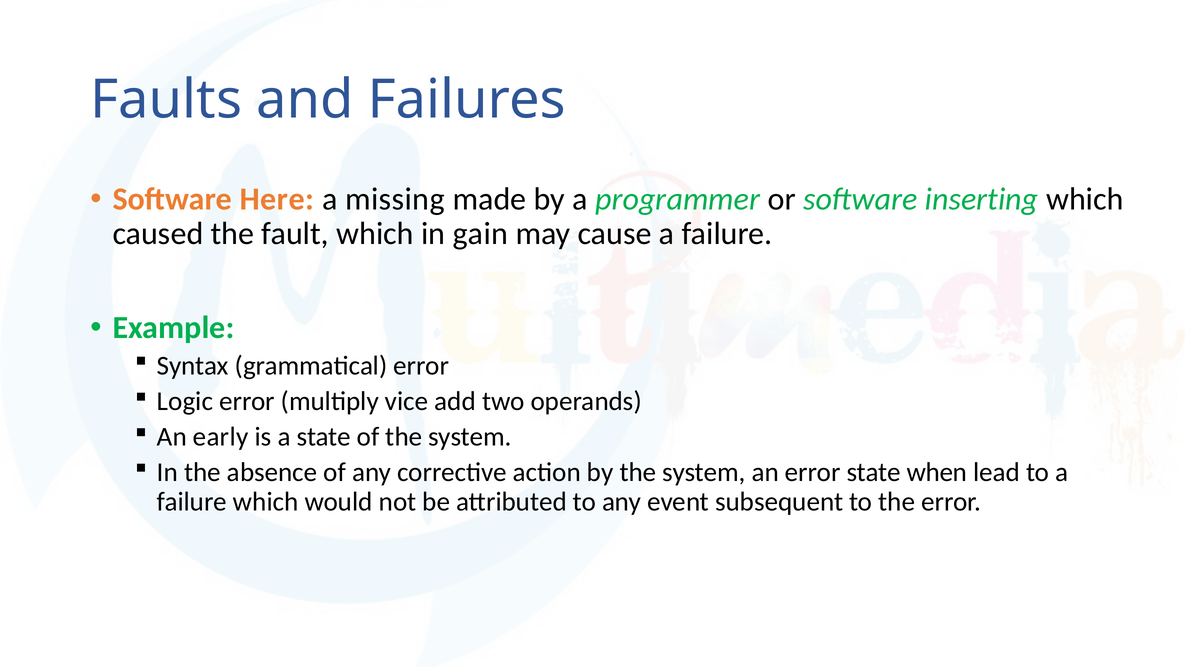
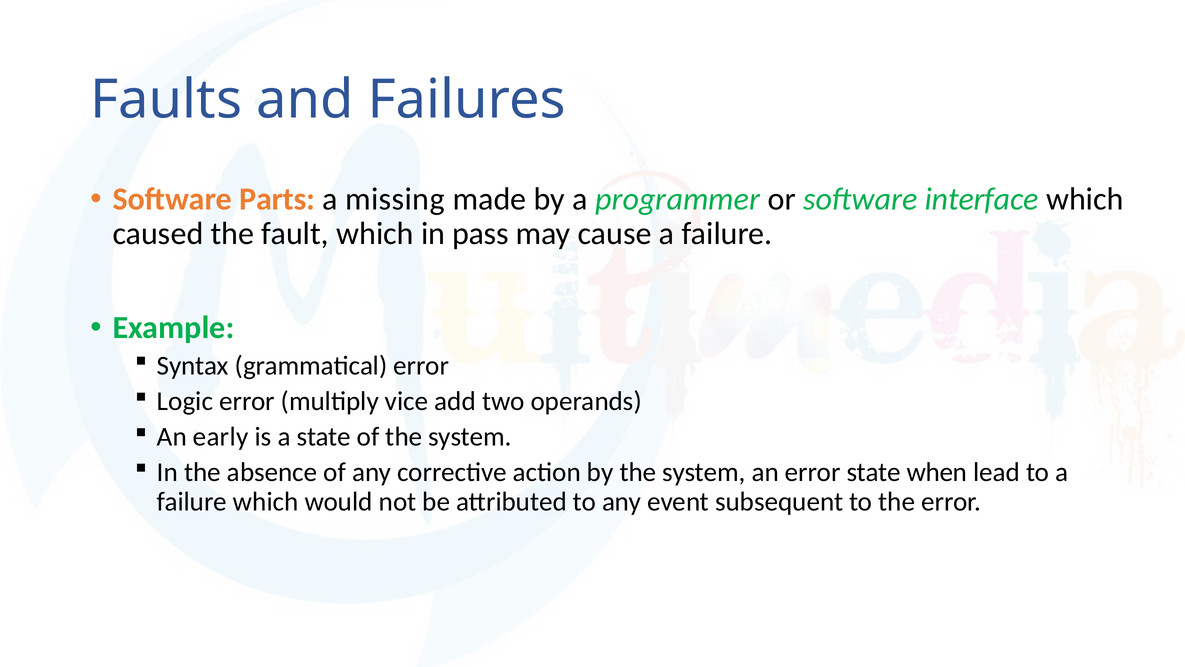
Here: Here -> Parts (277, 199)
inserting: inserting -> interface (982, 199)
gain: gain -> pass (481, 234)
